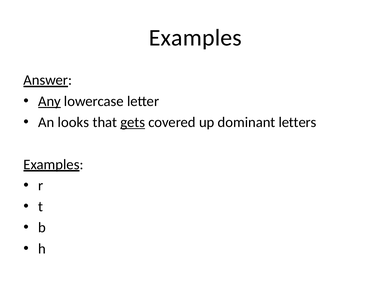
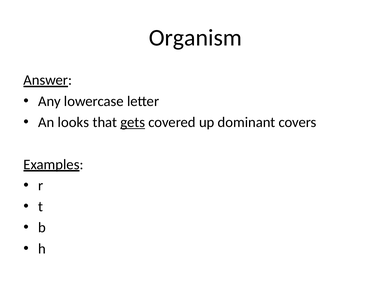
Examples: Examples -> Organism (195, 38)
Any underline: present -> none (49, 101)
letters: letters -> covers (297, 122)
